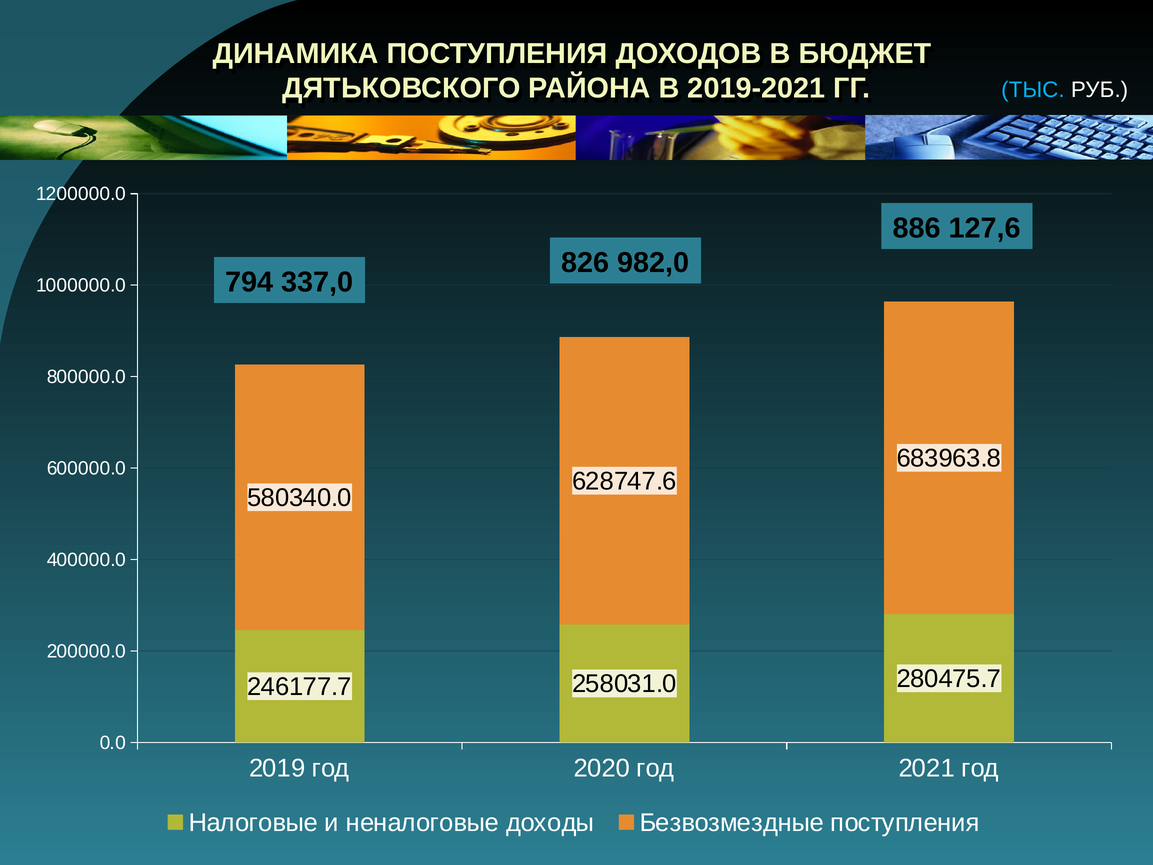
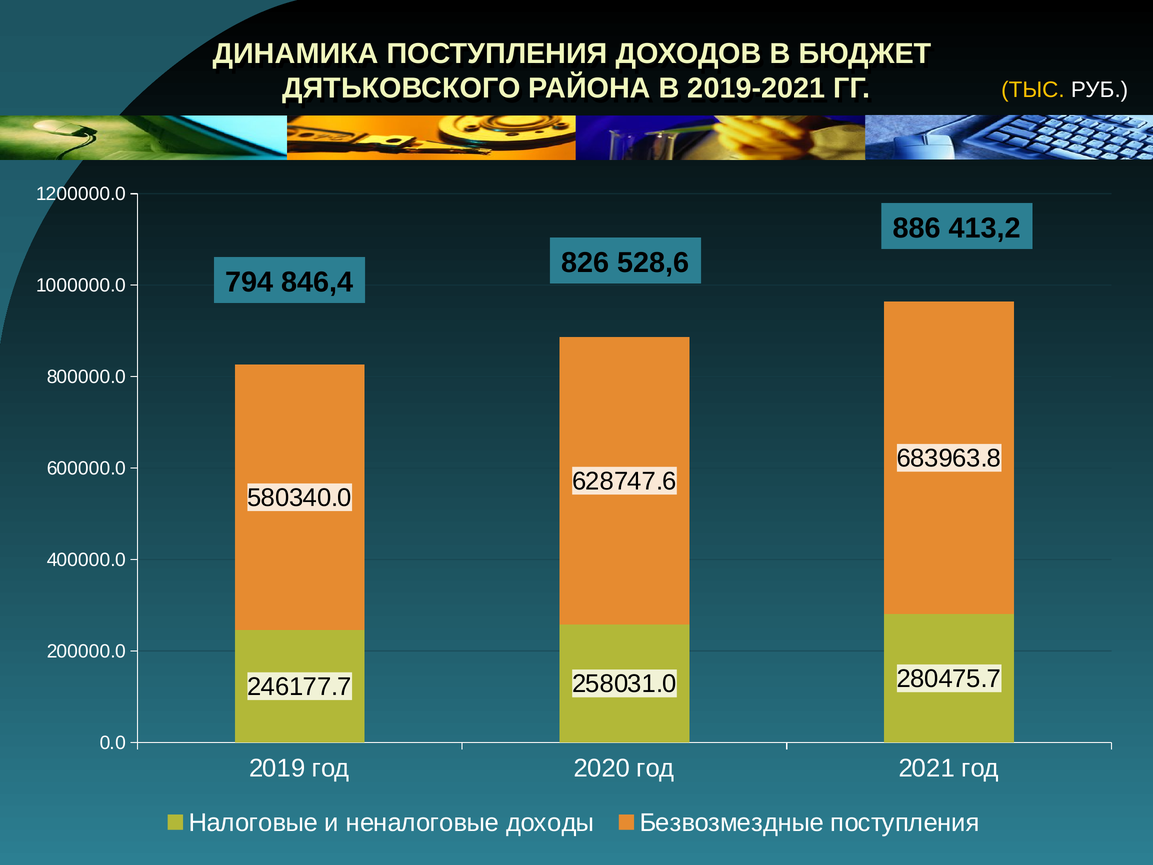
ТЫС colour: light blue -> yellow (1033, 90)
127,6: 127,6 -> 413,2 (985, 228)
982,0: 982,0 -> 528,6 (653, 262)
337,0: 337,0 -> 846,4 (317, 282)
